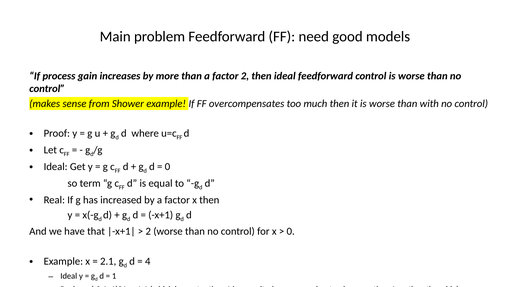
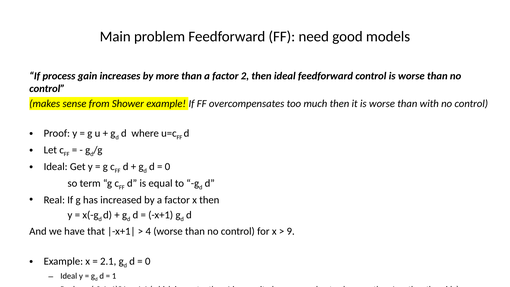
2: 2 -> 4 (148, 231)
0: 0 -> 9 (291, 231)
4: 4 -> 0 (148, 261)
